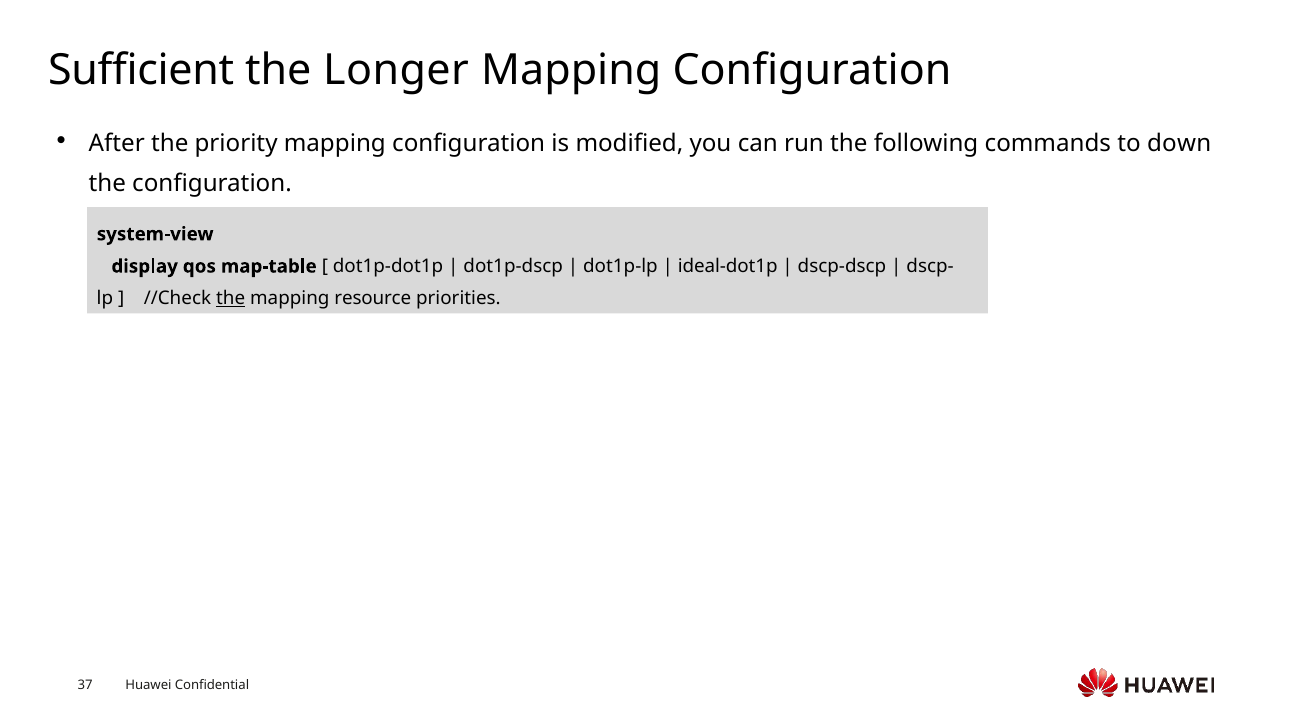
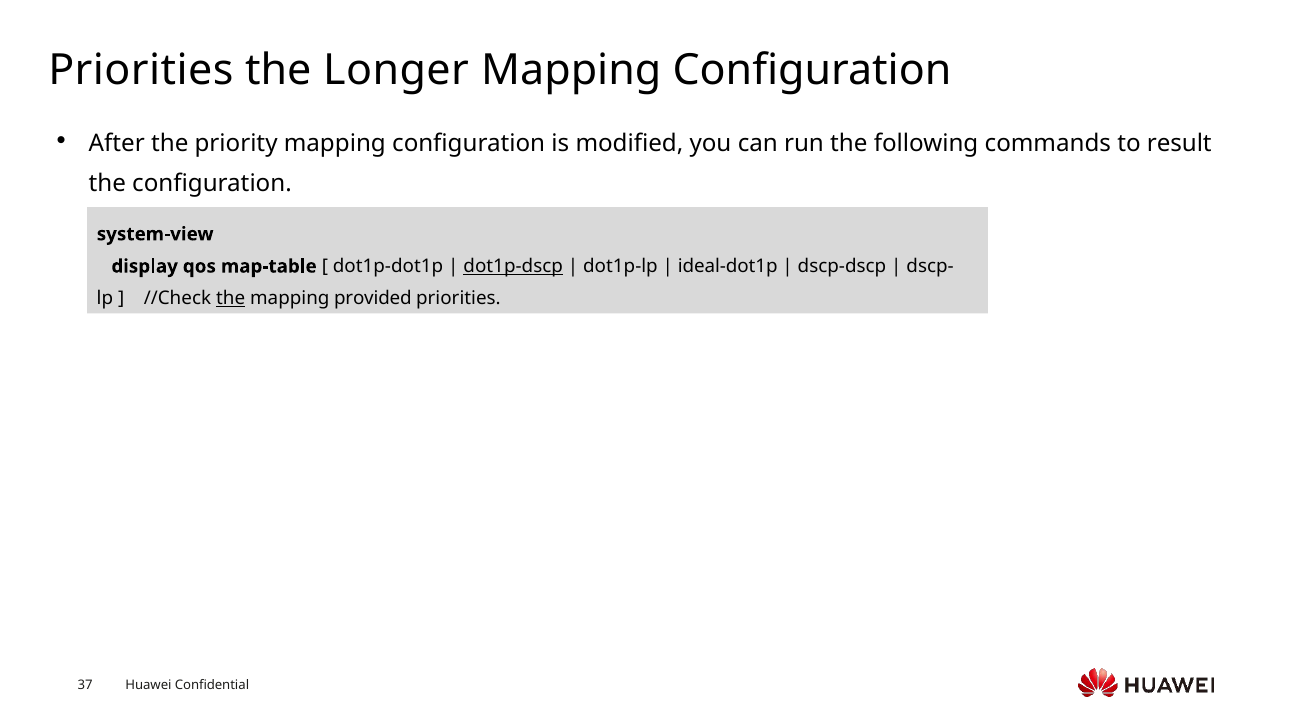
Sufficient: Sufficient -> Priorities (141, 70)
down: down -> result (1179, 143)
dot1p-dscp underline: none -> present (513, 267)
resource: resource -> provided (373, 299)
